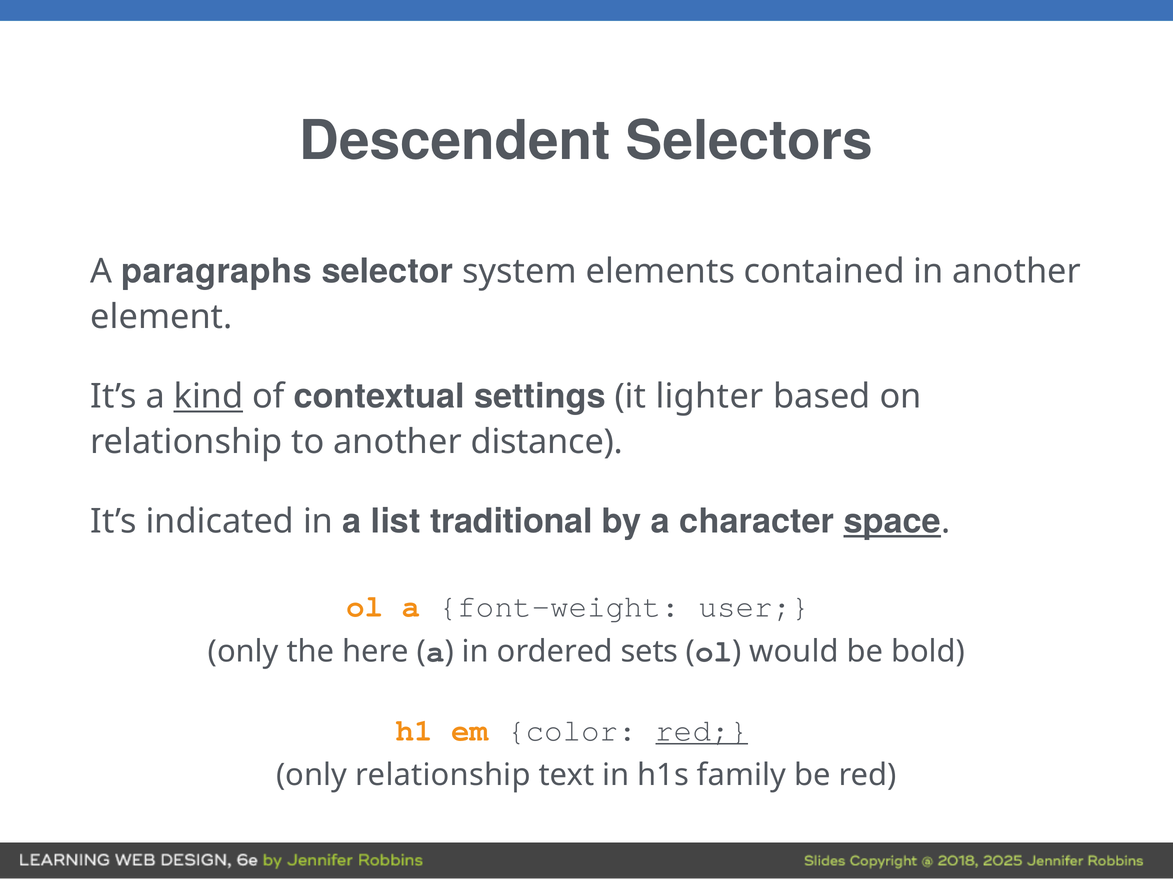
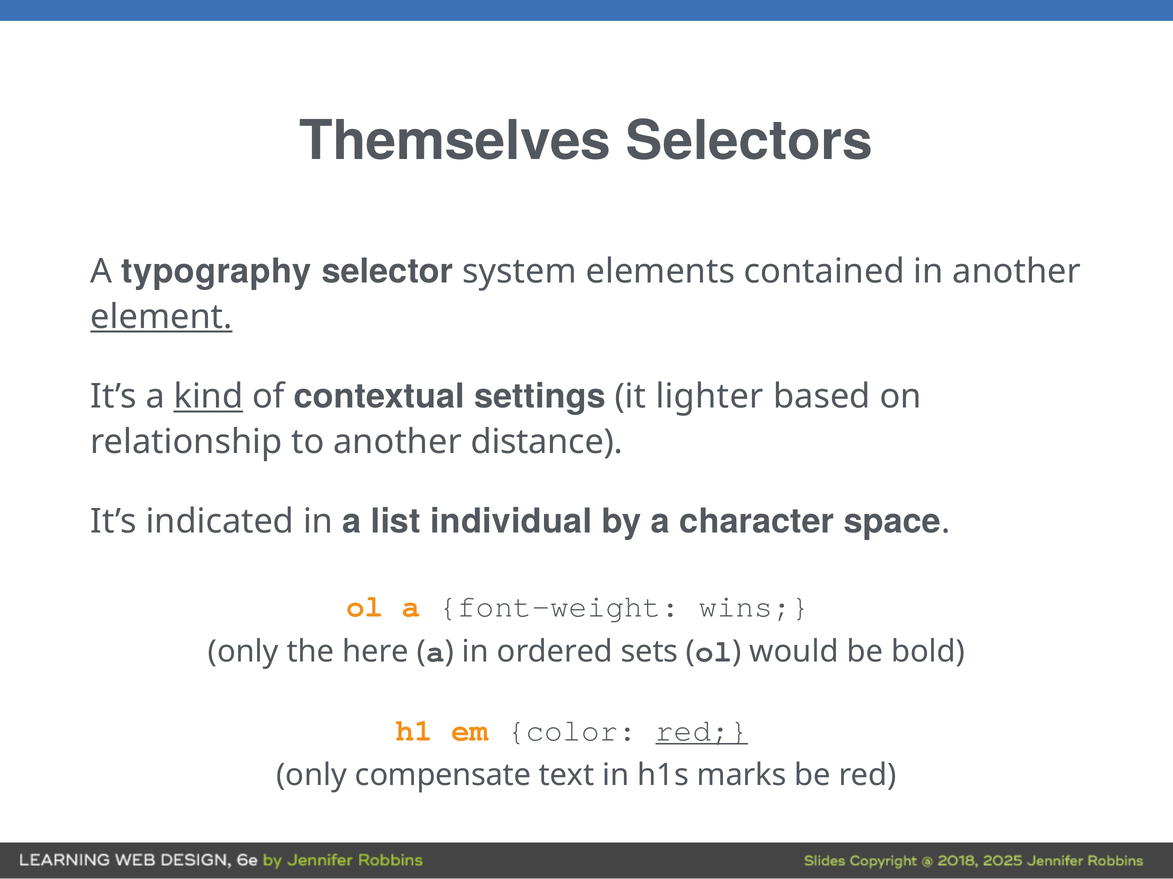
Descendent: Descendent -> Themselves (455, 141)
paragraphs: paragraphs -> typography (217, 272)
element underline: none -> present (161, 317)
traditional: traditional -> individual (511, 522)
space underline: present -> none (892, 522)
user: user -> wins (754, 607)
only relationship: relationship -> compensate (443, 776)
family: family -> marks (742, 776)
